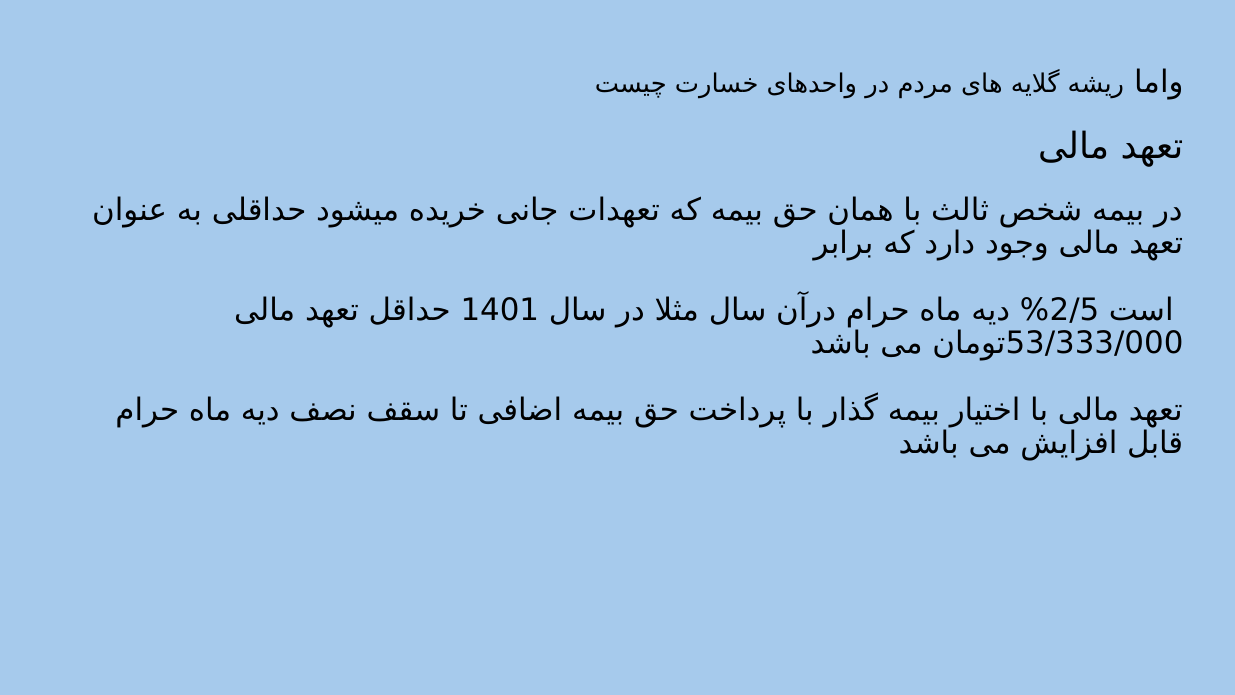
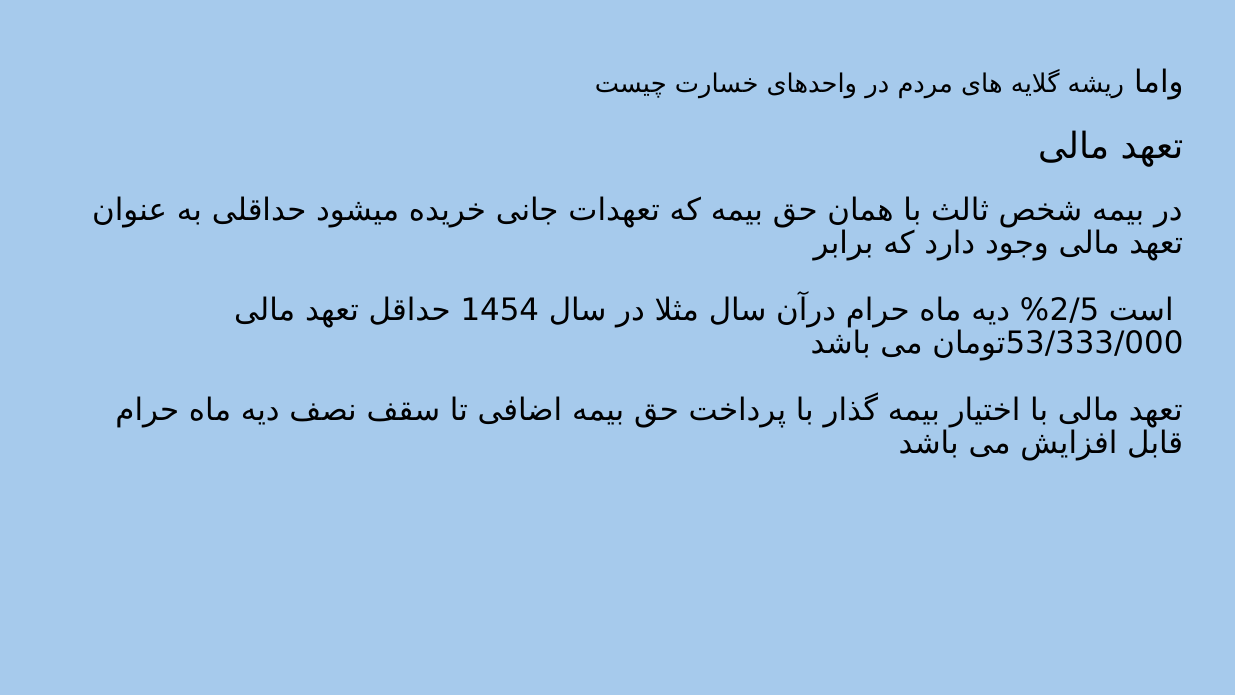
1401: 1401 -> 1454 (500, 310)
